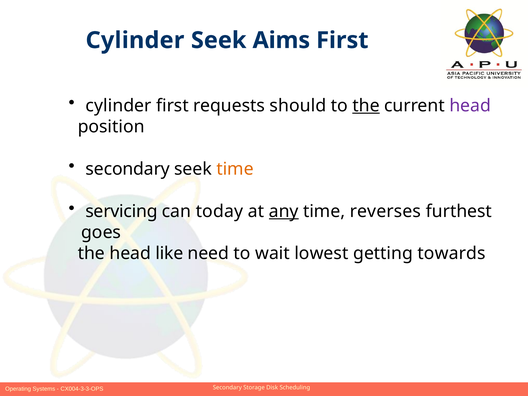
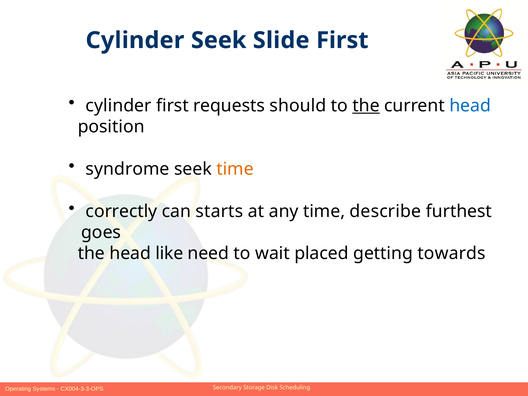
Seek Aims: Aims -> Slide (281, 40)
head colour: purple -> blue (470, 106)
secondary: secondary -> syndrome (128, 169)
servicing: servicing -> correctly (121, 211)
today: today -> starts (219, 211)
any underline: present -> none (284, 211)
reverses: reverses -> describe (385, 211)
lowest: lowest -> placed (321, 254)
